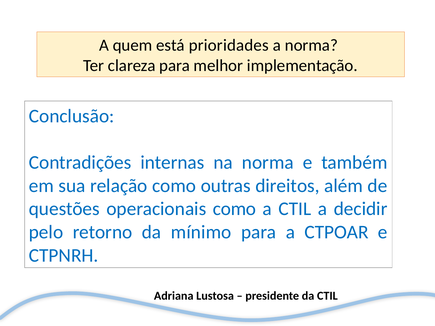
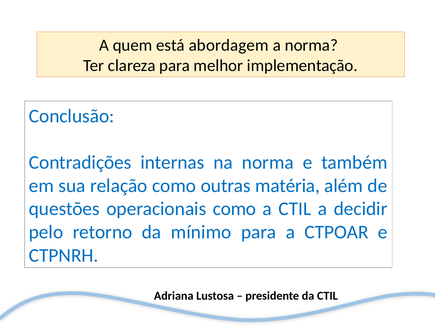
prioridades: prioridades -> abordagem (229, 45)
direitos: direitos -> matéria (288, 186)
